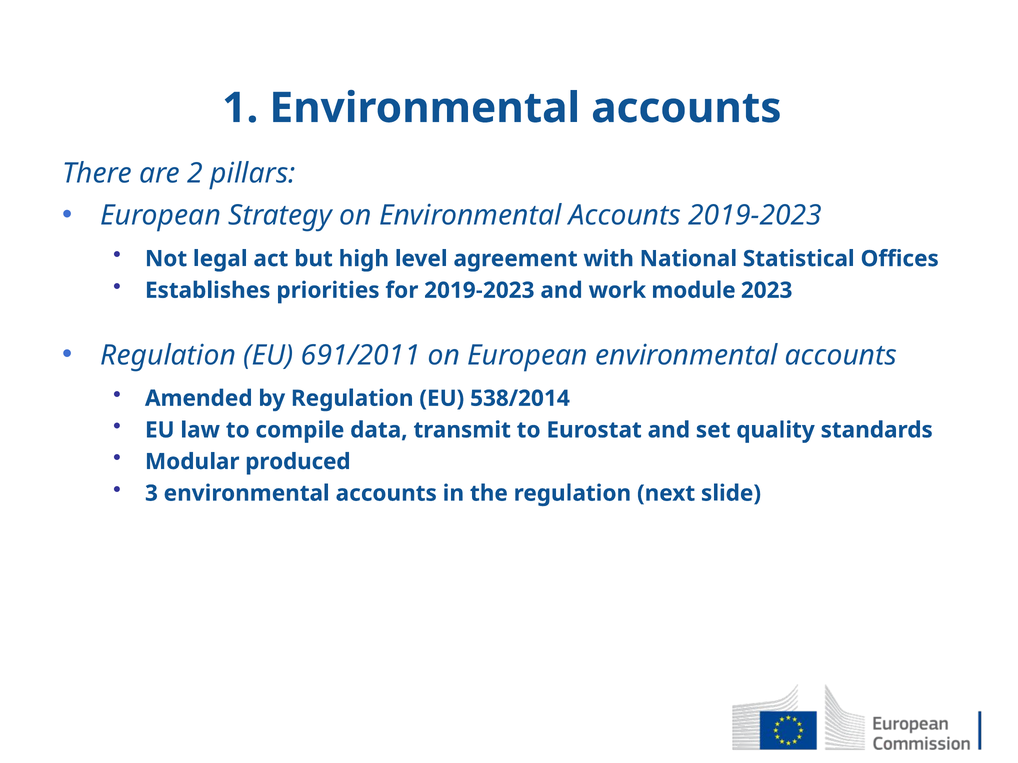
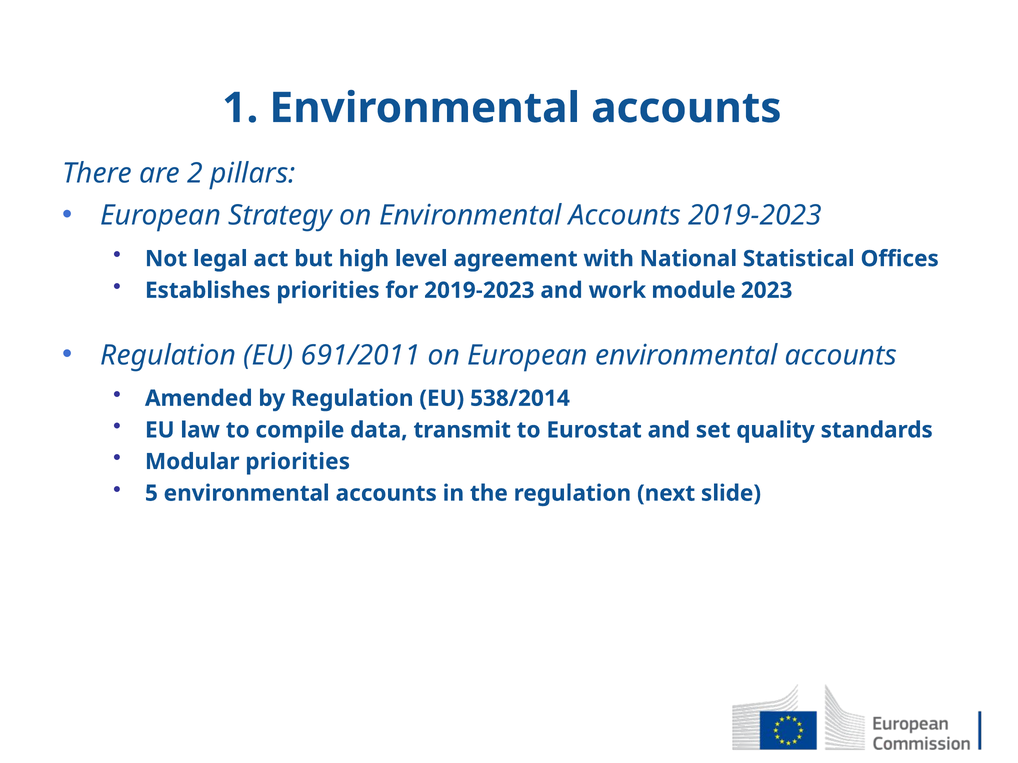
Modular produced: produced -> priorities (298, 462)
3: 3 -> 5 (151, 494)
